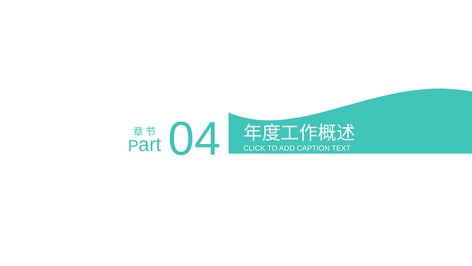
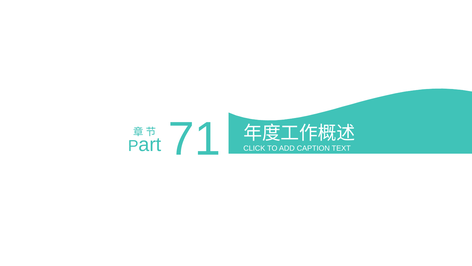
04: 04 -> 71 (194, 139)
